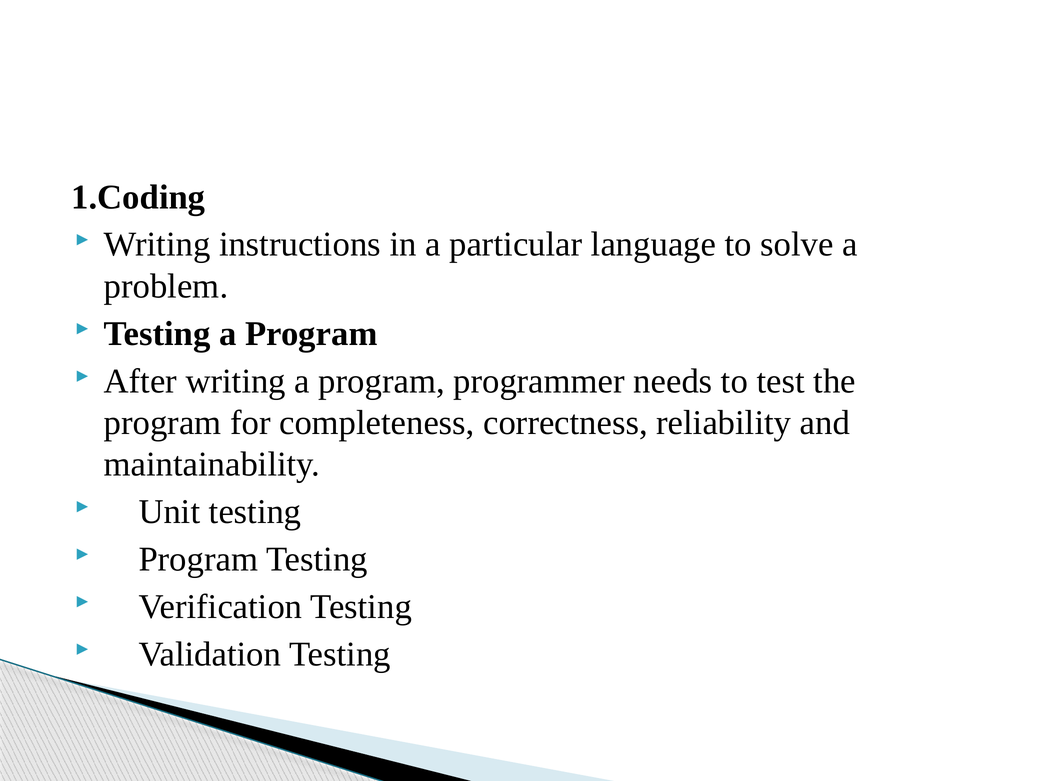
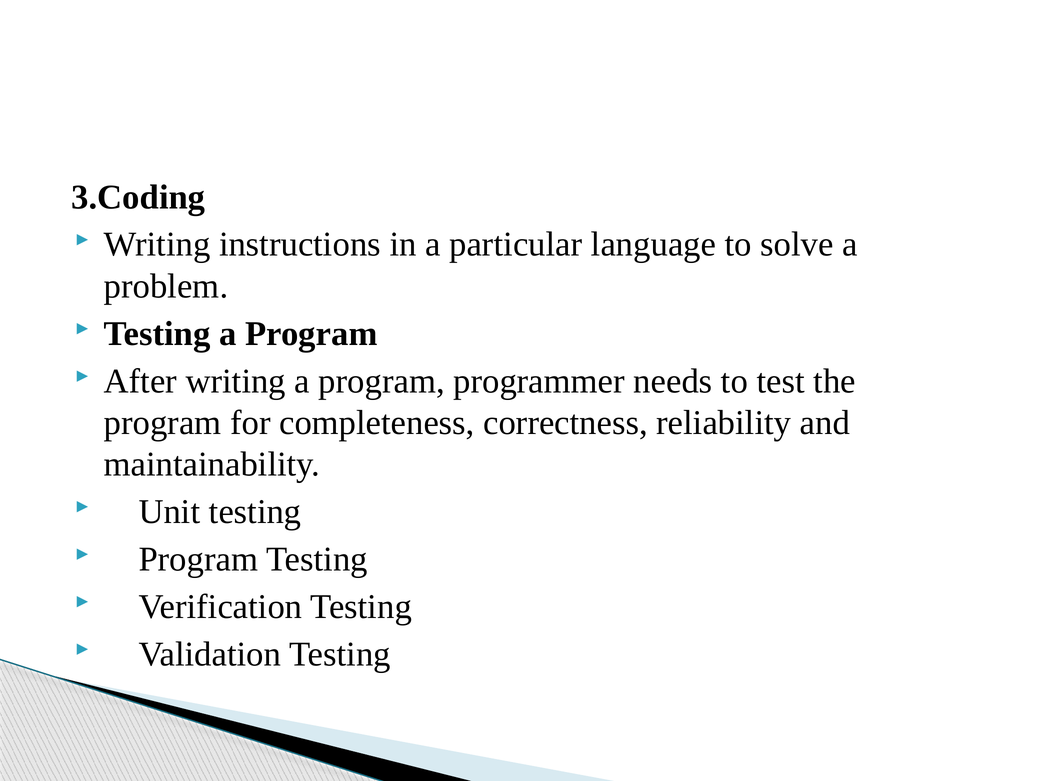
1.Coding: 1.Coding -> 3.Coding (138, 197)
